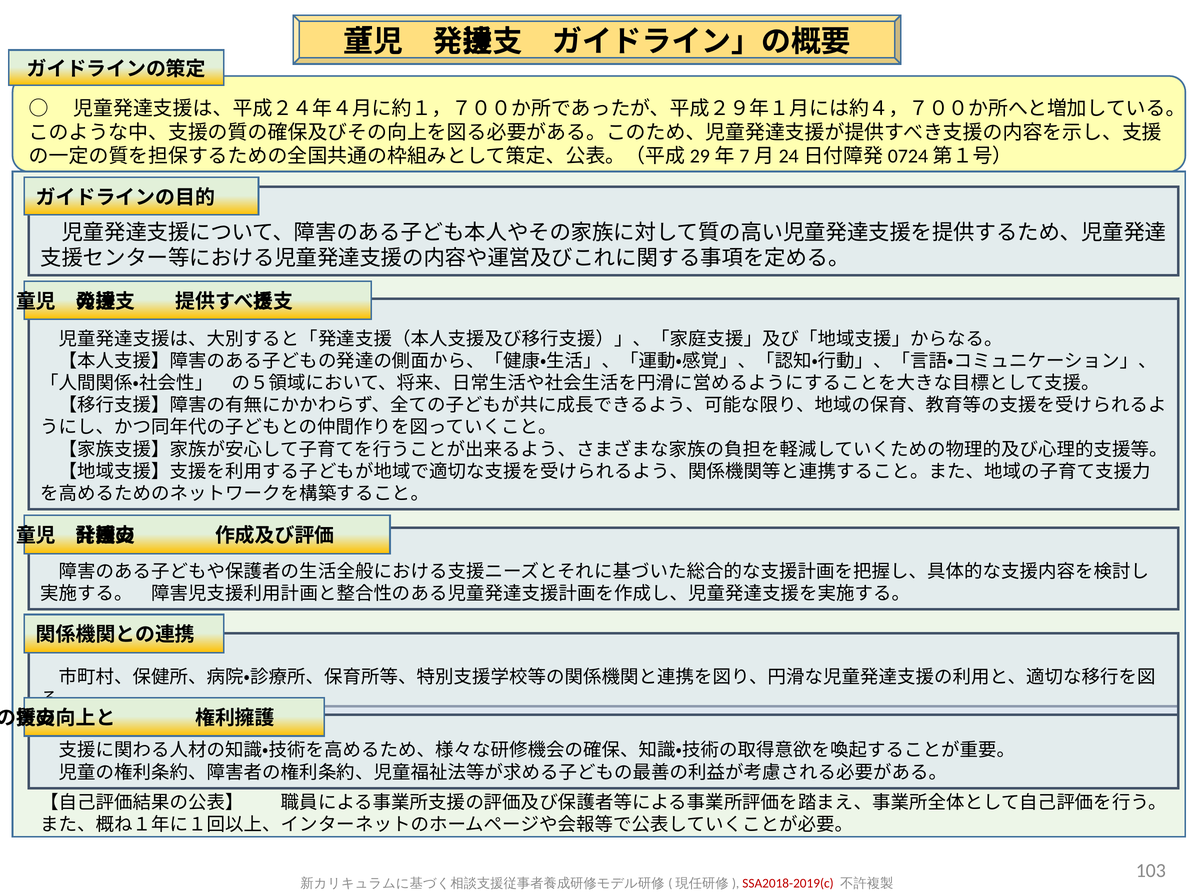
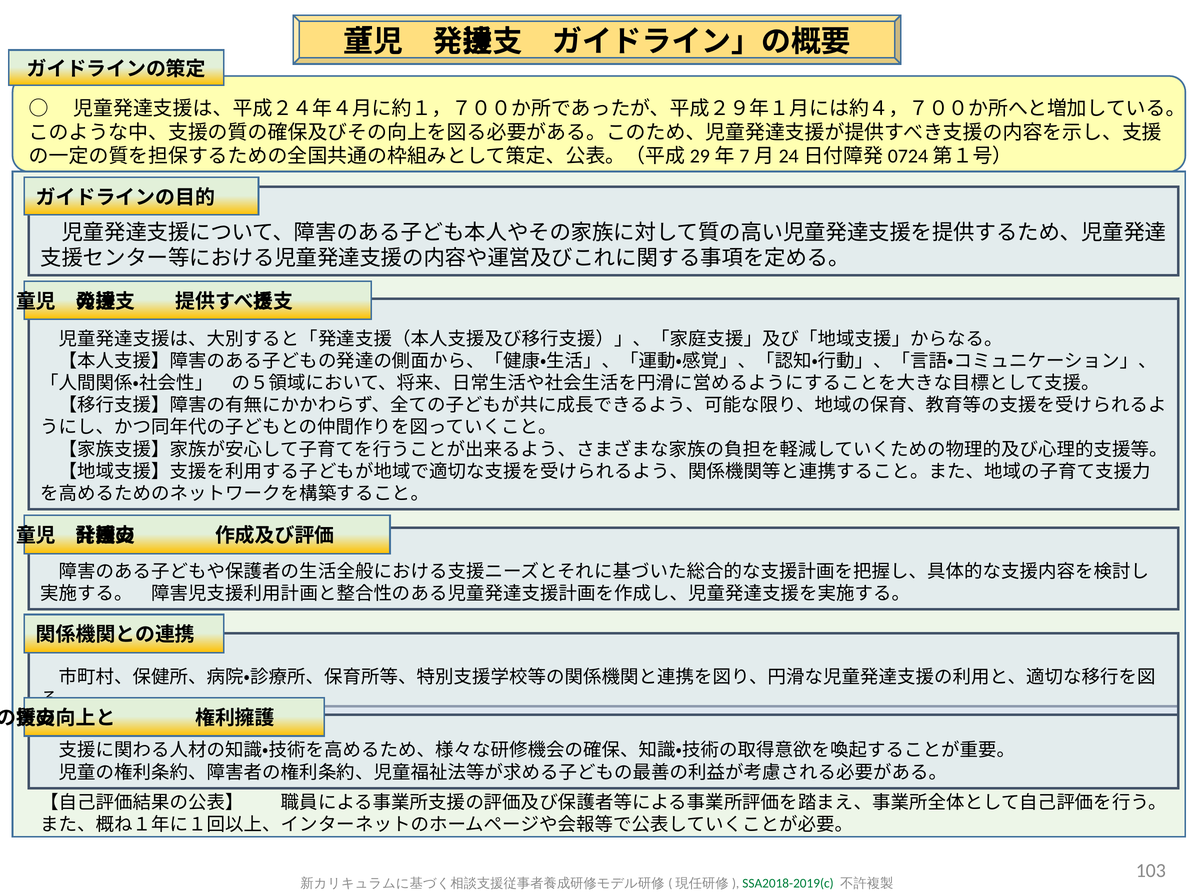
SSA2018-2019(c colour: red -> green (788, 883)
